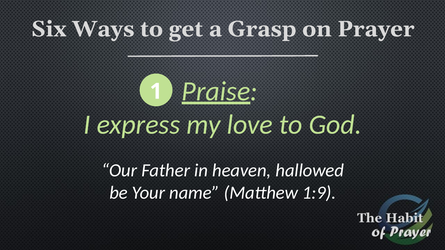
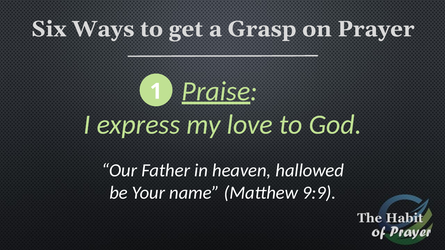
1:9: 1:9 -> 9:9 (319, 193)
